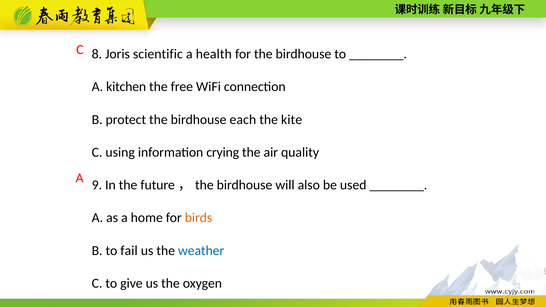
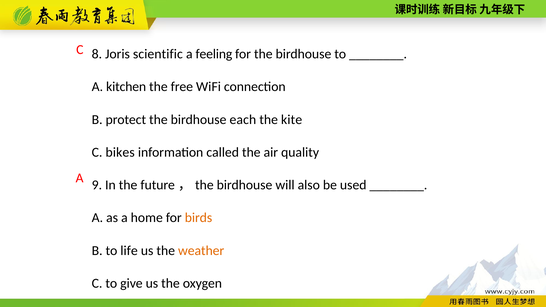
health: health -> feeling (214, 54)
using: using -> bikes (120, 152)
crying: crying -> called (223, 152)
fail: fail -> life (129, 251)
weather colour: blue -> orange (201, 251)
